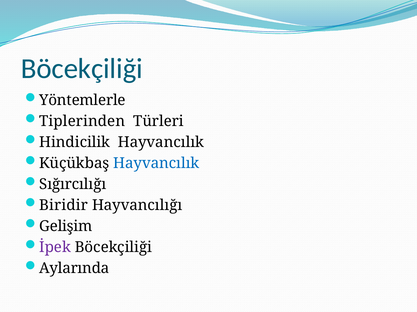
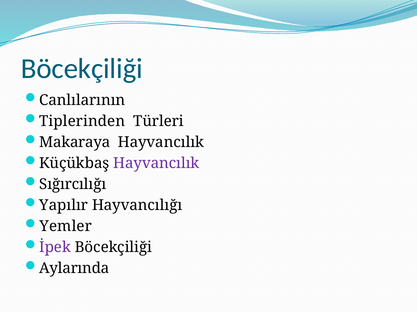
Yöntemlerle: Yöntemlerle -> Canlılarının (82, 100)
Hindicilik: Hindicilik -> Makaraya (75, 143)
Hayvancılık colour: blue -> purple (156, 164)
Biridir: Biridir -> Yapılır (64, 206)
Gelişim: Gelişim -> Yemler (66, 227)
